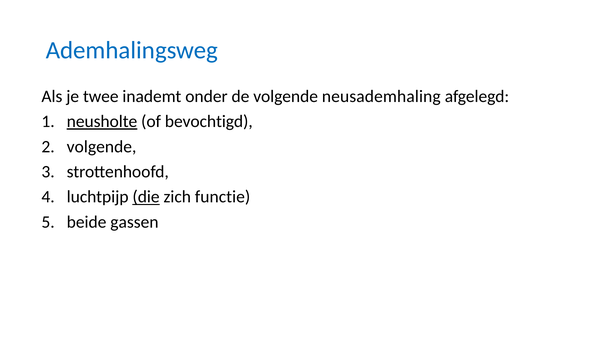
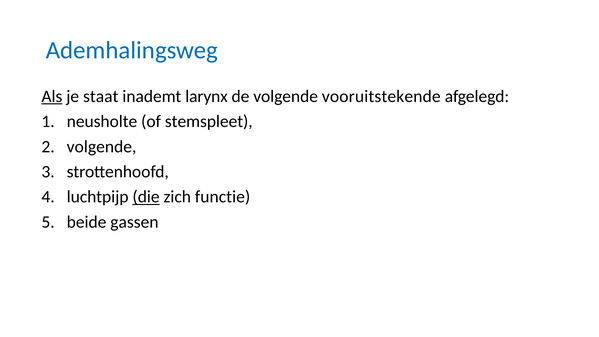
Als underline: none -> present (52, 96)
twee: twee -> staat (101, 96)
onder: onder -> larynx (207, 96)
neusademhaling: neusademhaling -> vooruitstekende (381, 96)
neusholte underline: present -> none (102, 121)
bevochtigd: bevochtigd -> stemspleet (209, 121)
